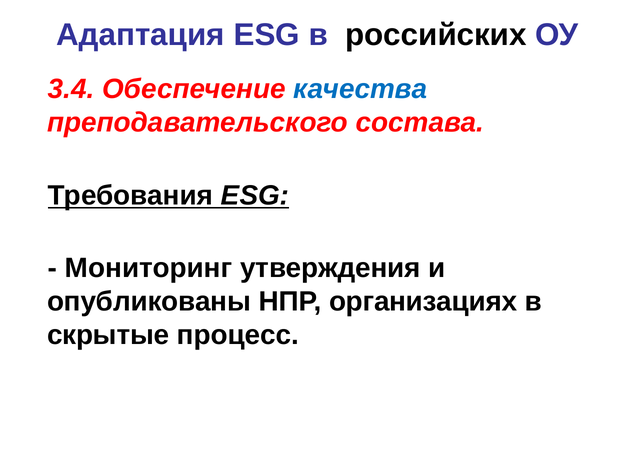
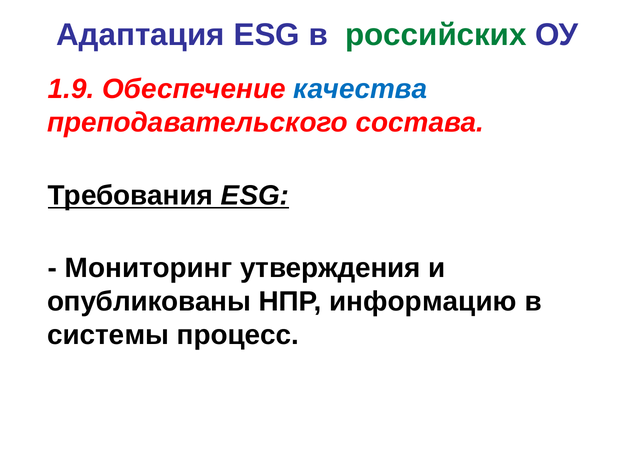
российских colour: black -> green (436, 35)
3.4: 3.4 -> 1.9 (71, 89)
организациях: организациях -> информацию (423, 301)
скрытые: скрытые -> системы (108, 335)
